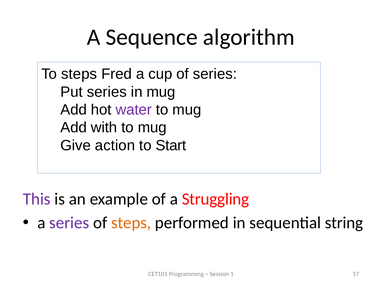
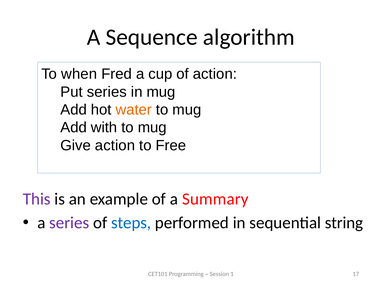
To steps: steps -> when (79, 74)
of series: series -> action (215, 74)
water colour: purple -> orange (134, 110)
Start: Start -> Free (171, 145)
Struggling: Struggling -> Summary (215, 199)
steps colour: orange -> blue (131, 222)
